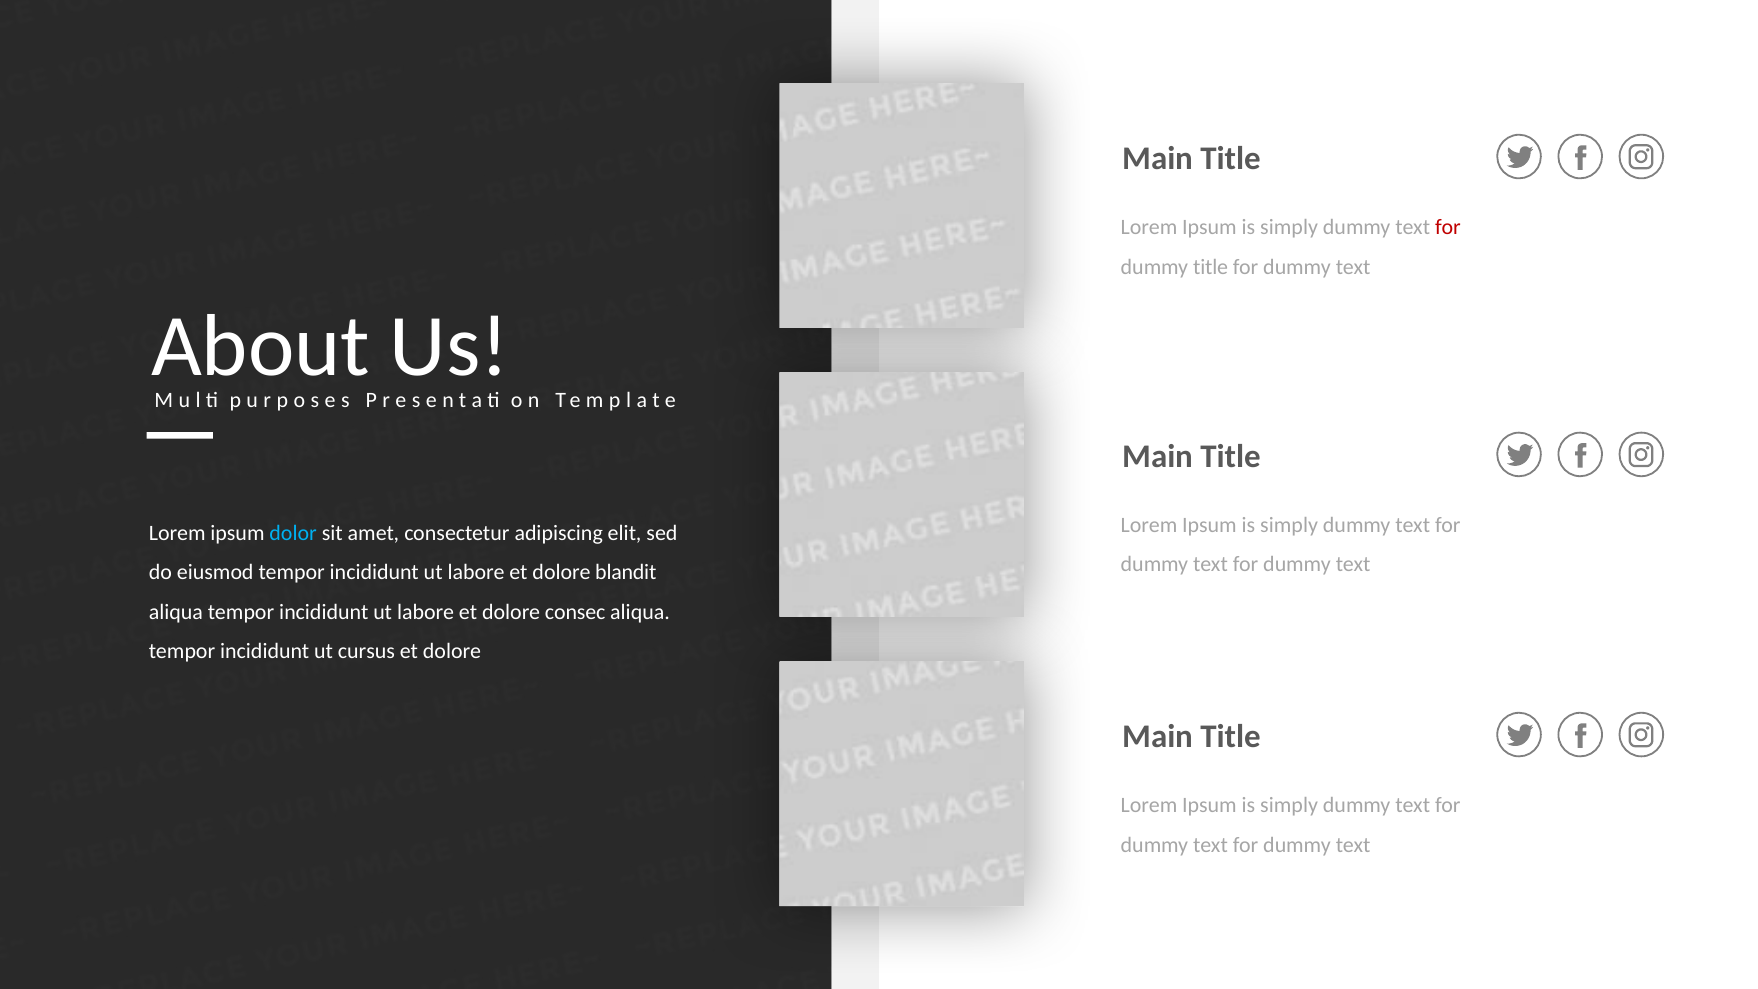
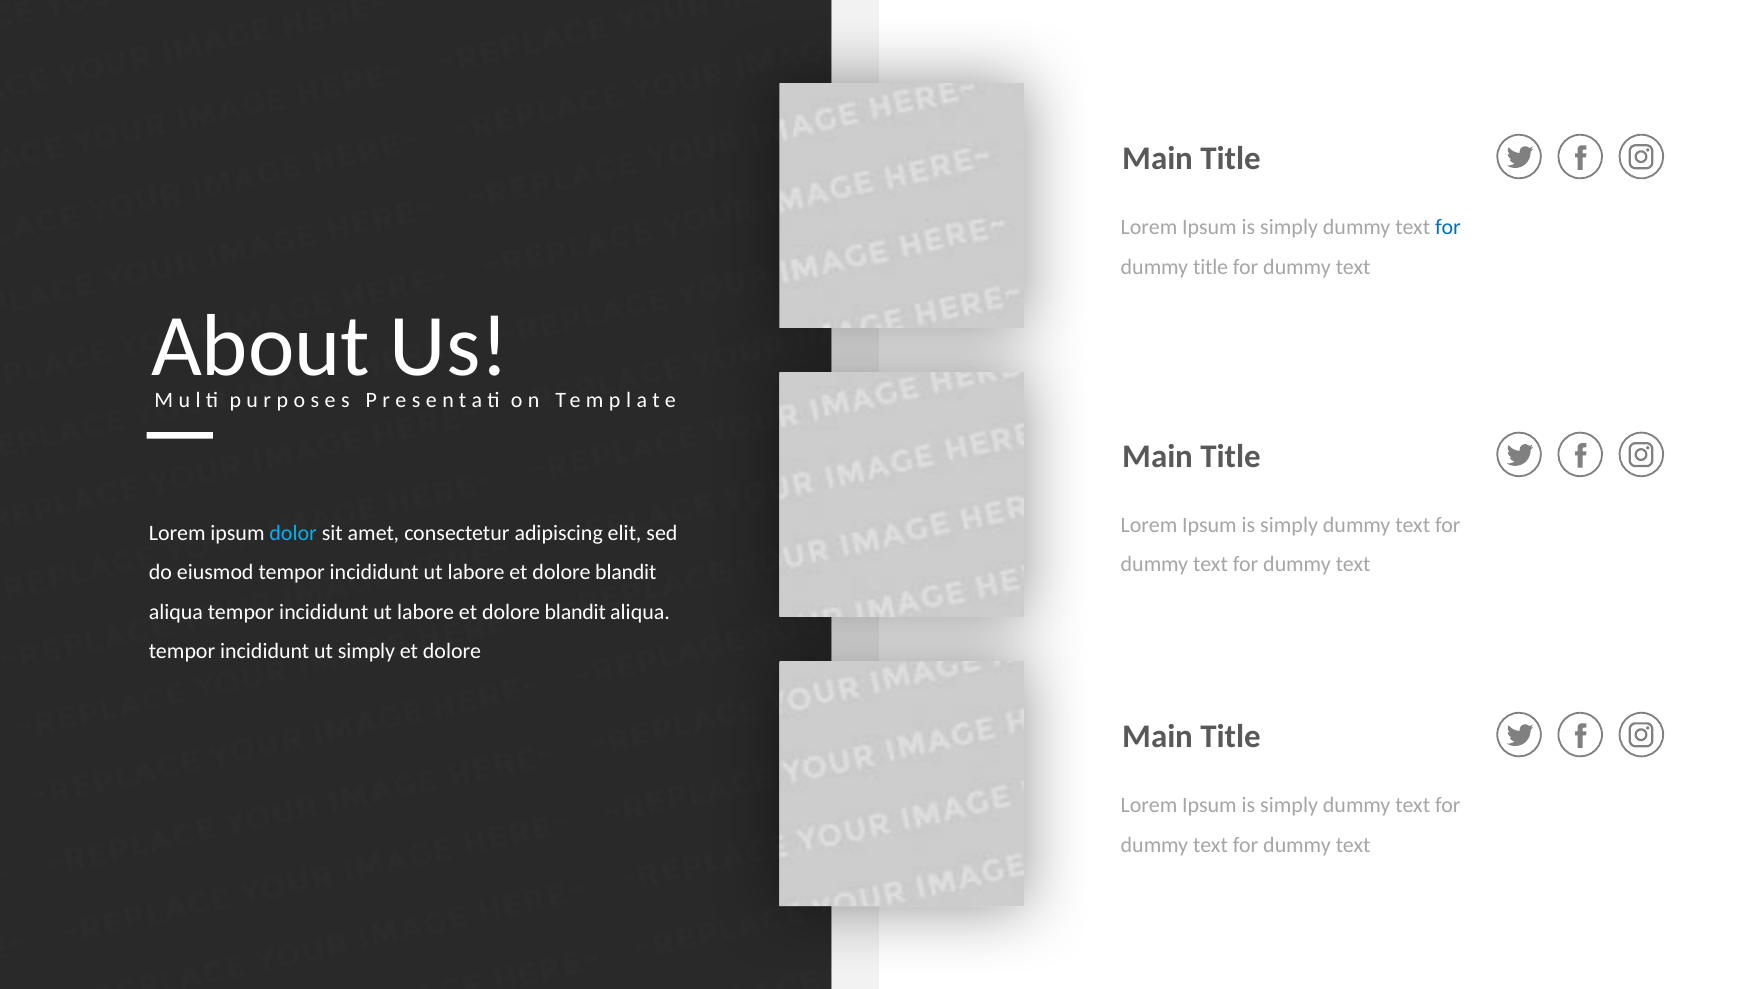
for colour: red -> blue (1448, 227)
consec: consec -> blandit (575, 612)
ut cursus: cursus -> simply (367, 651)
